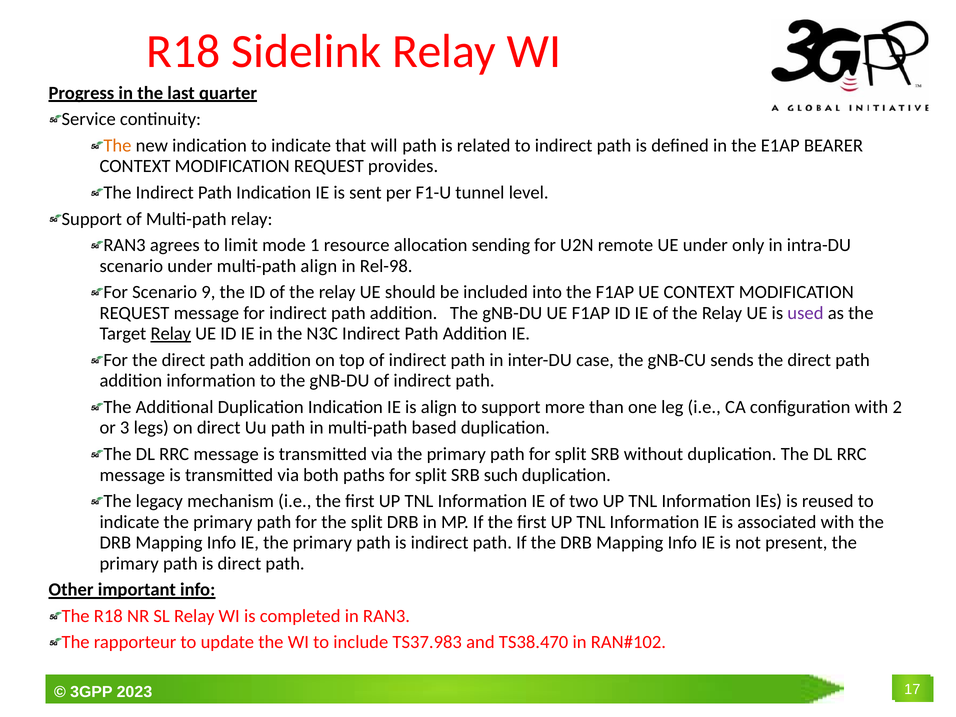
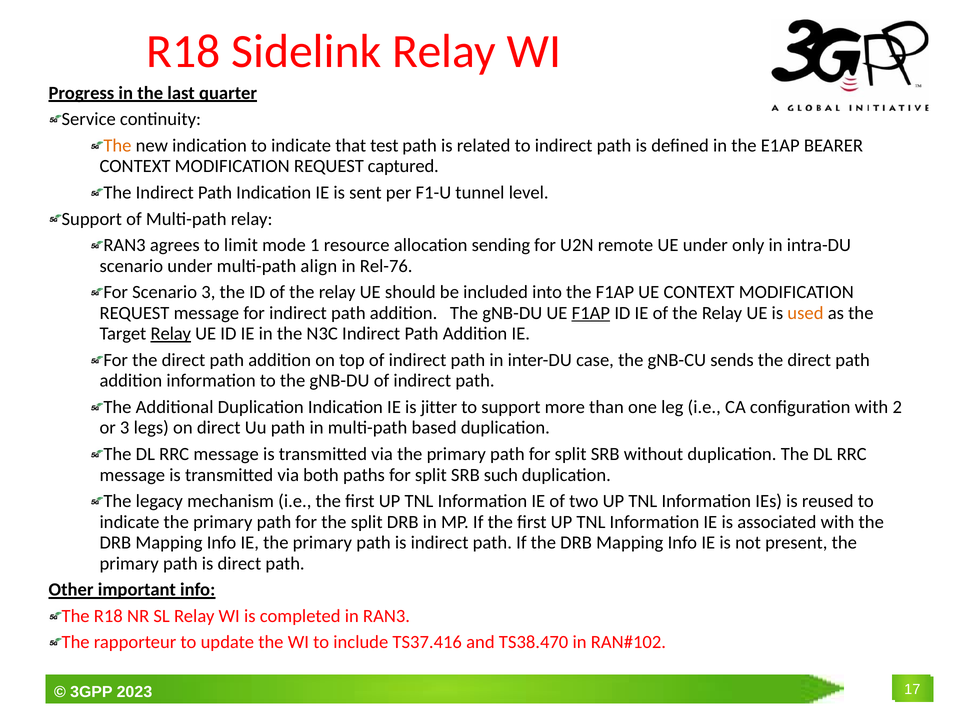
will: will -> test (384, 146)
provides: provides -> captured (403, 166)
Rel-98: Rel-98 -> Rel-76 (386, 266)
Scenario 9: 9 -> 3 (208, 292)
F1AP underline: none -> present (591, 313)
used colour: purple -> orange (805, 313)
is align: align -> jitter (439, 407)
TS37.983: TS37.983 -> TS37.416 (427, 642)
